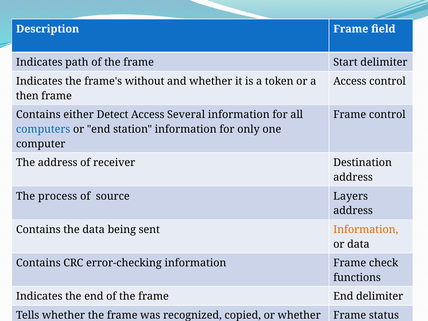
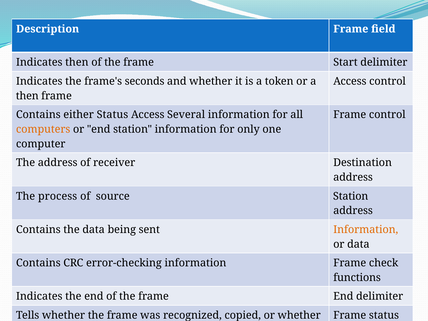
Indicates path: path -> then (77, 62)
without: without -> seconds (145, 81)
either Detect: Detect -> Status (112, 115)
computers colour: blue -> orange (43, 129)
source Layers: Layers -> Station (351, 196)
